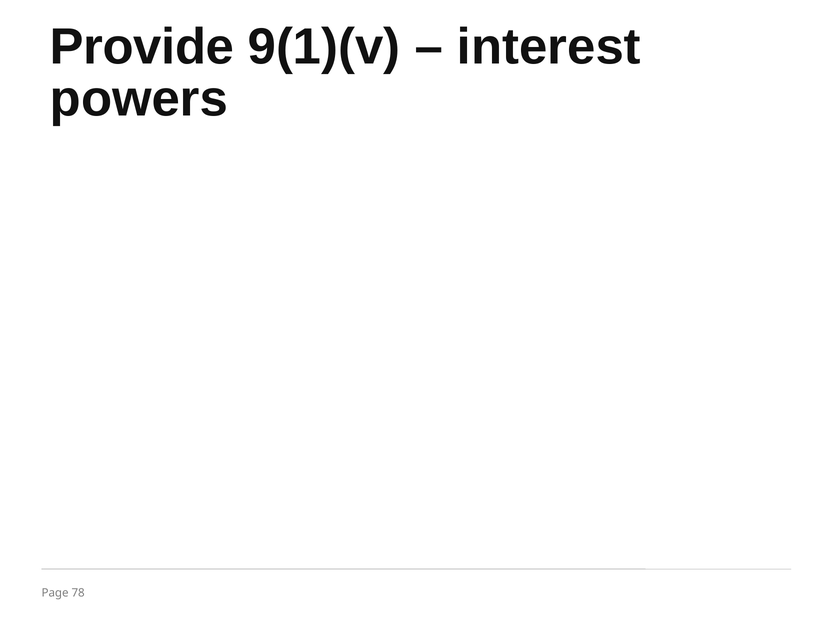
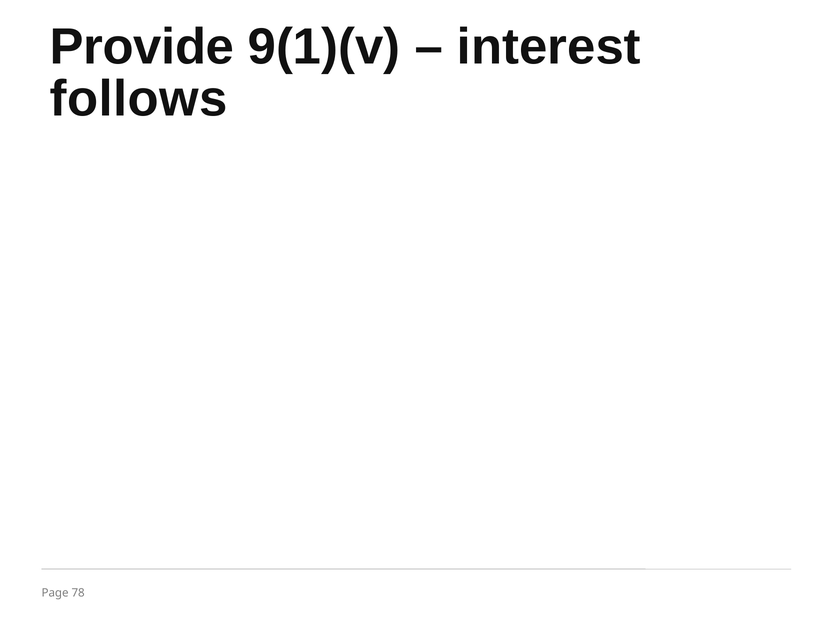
powers: powers -> follows (139, 99)
